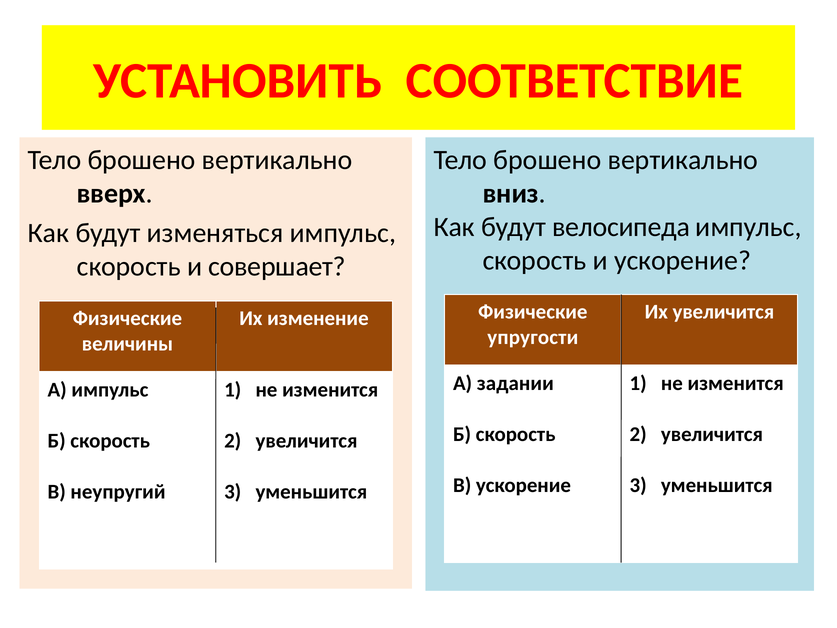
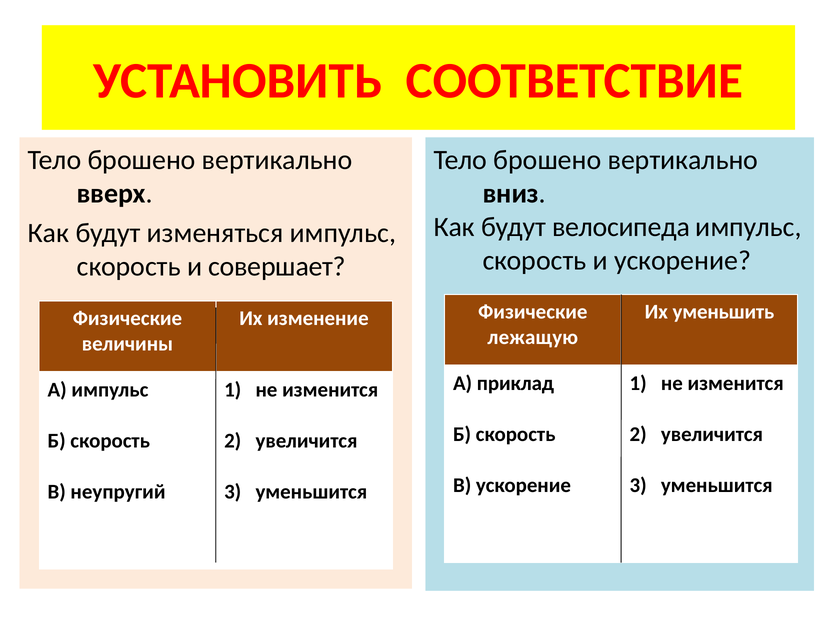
Их увеличится: увеличится -> уменьшить (723, 311)
упругости: упругости -> лежащую (533, 337)
задании: задании -> приклад (515, 383)
